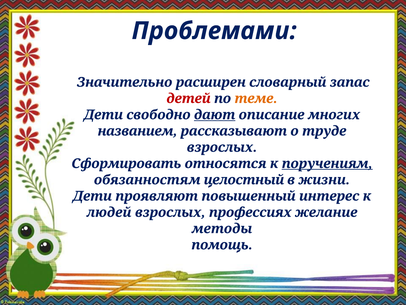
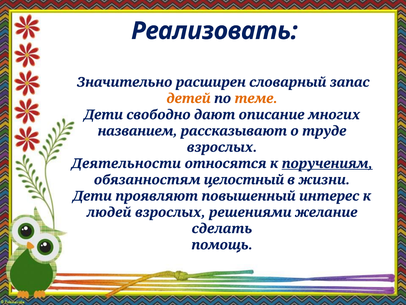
Проблемами: Проблемами -> Реализовать (214, 31)
детей colour: red -> orange (189, 98)
дают underline: present -> none (215, 115)
Сформировать: Сформировать -> Деятельности (126, 163)
профессиях: профессиях -> решениями (250, 212)
методы: методы -> сделать (222, 228)
